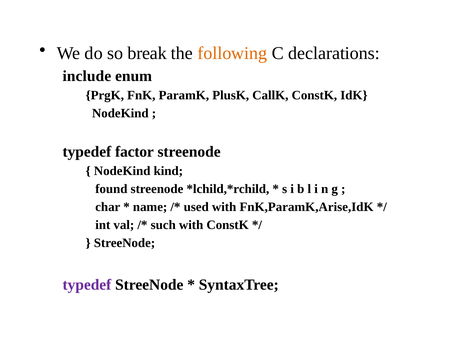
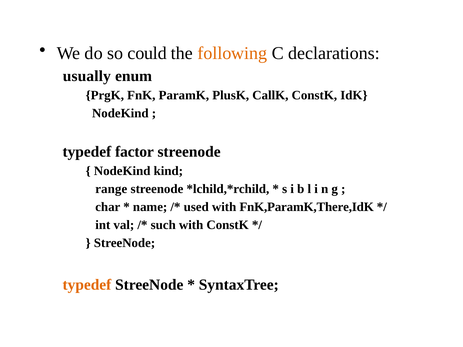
break: break -> could (147, 53)
include: include -> usually (87, 76)
found: found -> range (111, 189)
FnK,ParamK,Arise,IdK: FnK,ParamK,Arise,IdK -> FnK,ParamK,There,IdK (307, 207)
typedef colour: purple -> orange (87, 285)
